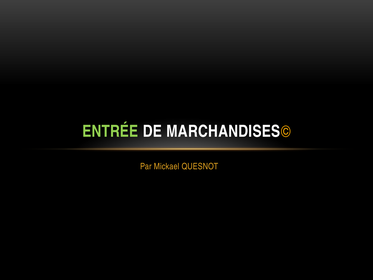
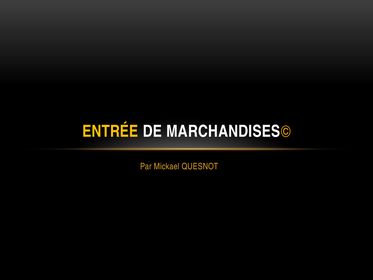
ENTRÉE colour: light green -> yellow (110, 131)
